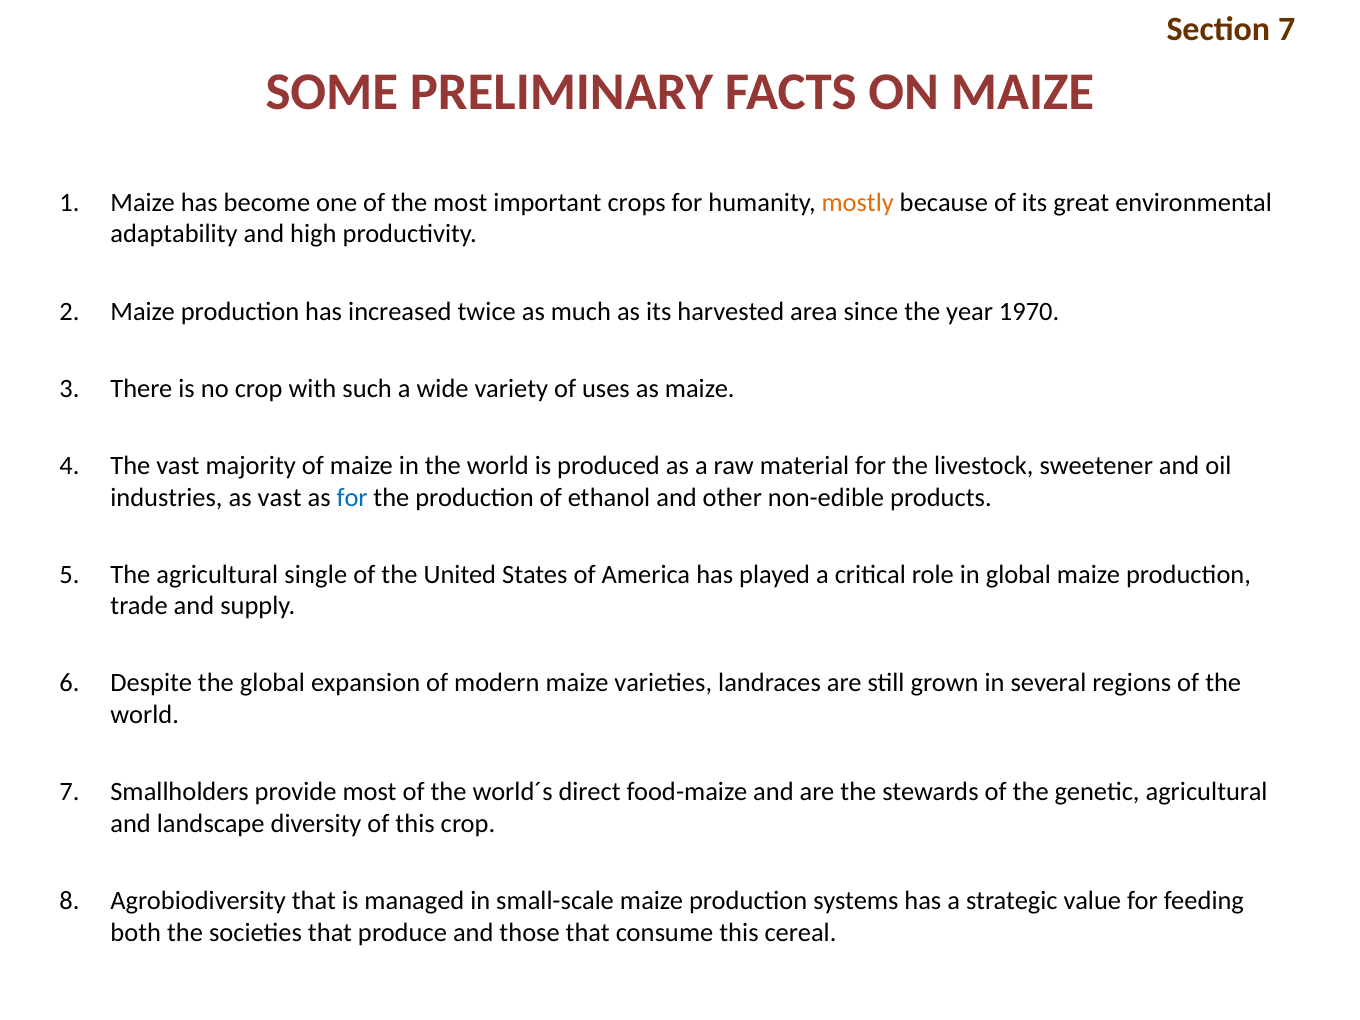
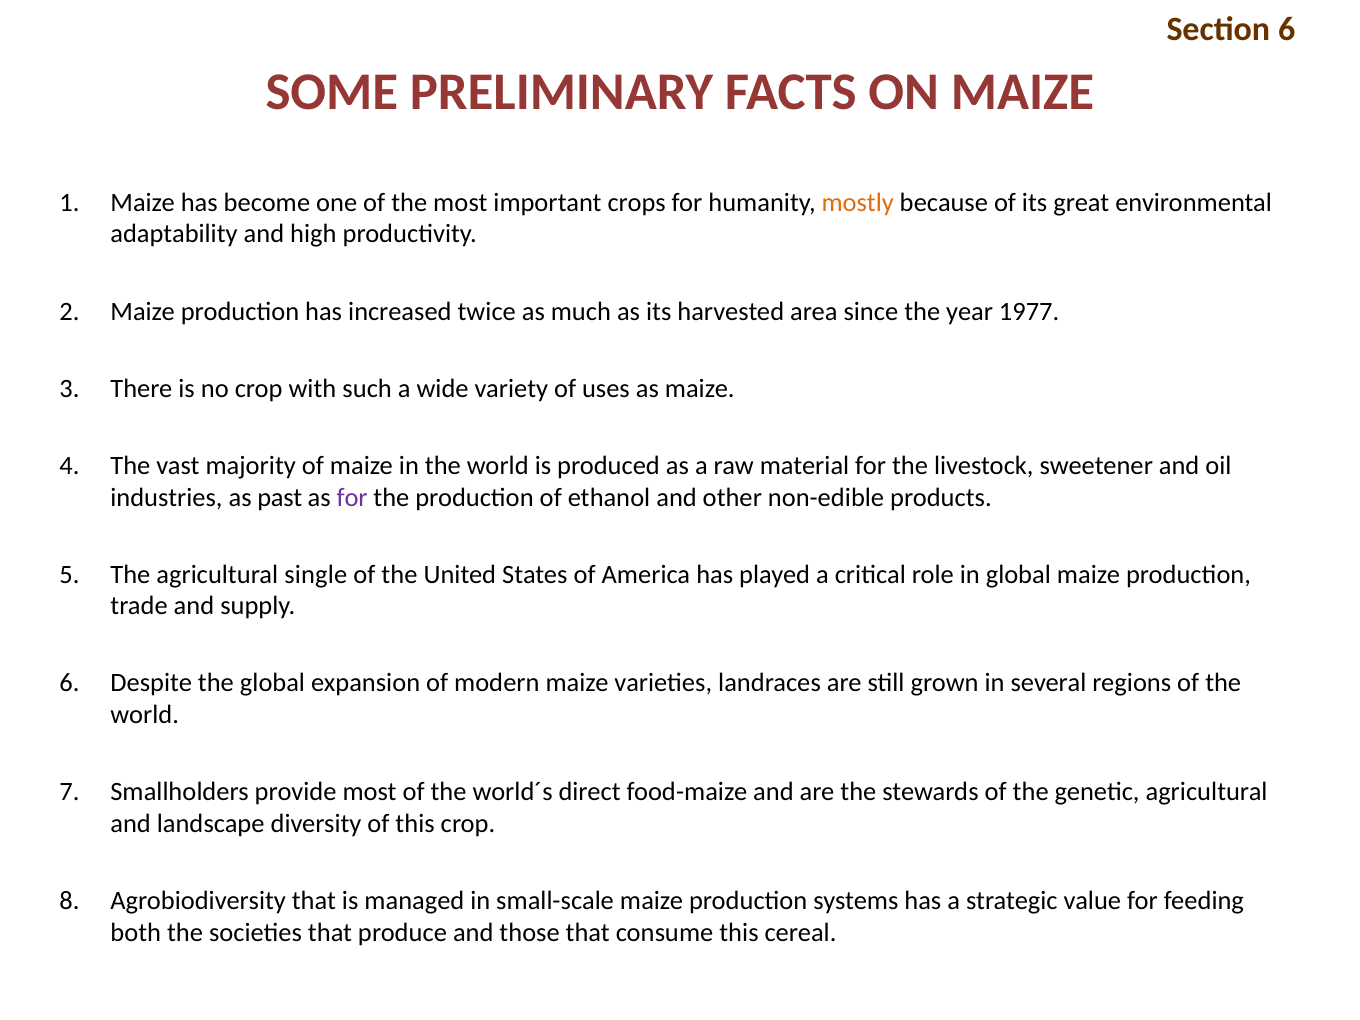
Section 7: 7 -> 6 (1287, 29)
1970: 1970 -> 1977 (1029, 311)
as vast: vast -> past (280, 497)
for colour: blue -> purple (352, 497)
